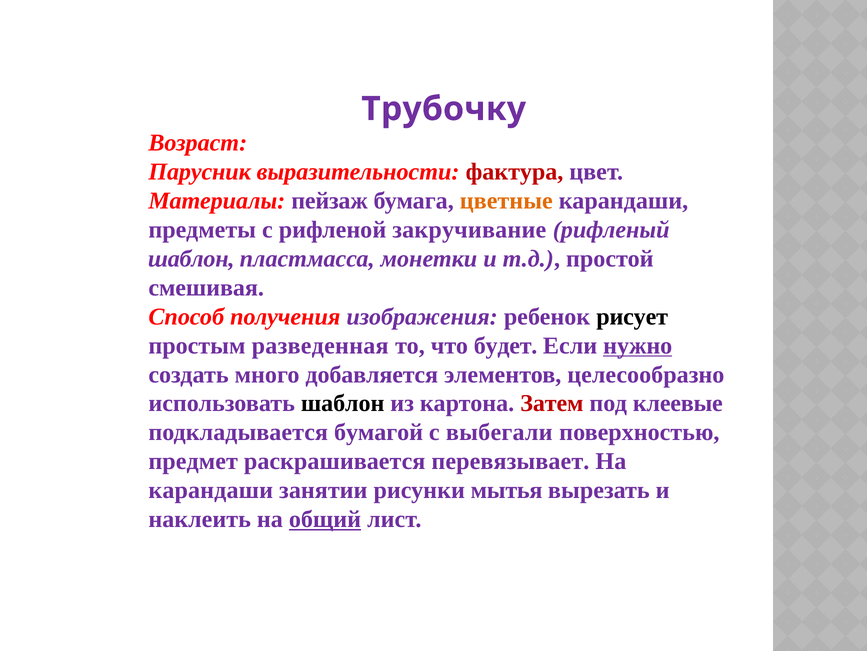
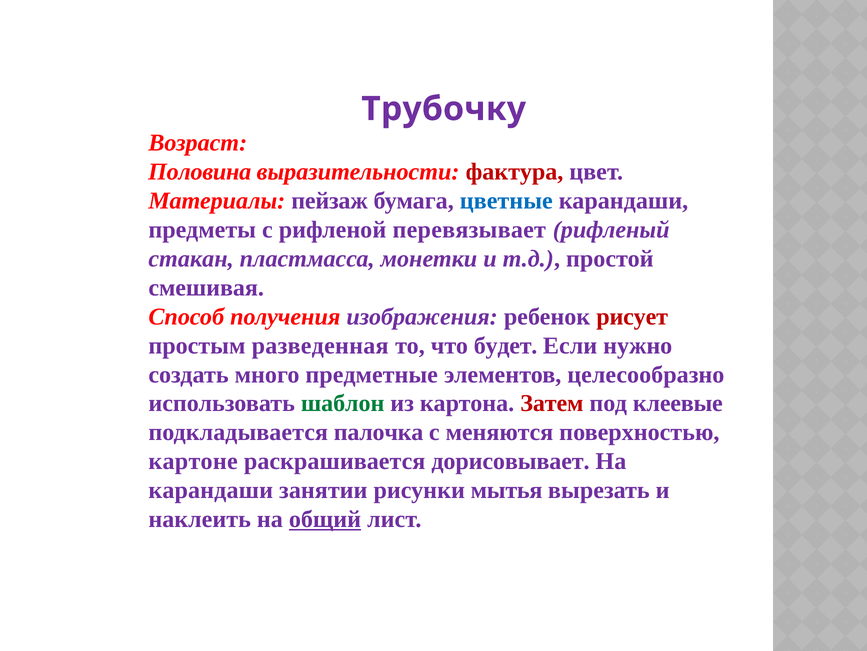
Парусник: Парусник -> Половина (200, 172)
цветные colour: orange -> blue (506, 201)
закручивание: закручивание -> перевязывает (469, 230)
шаблон: шаблон -> стакан (191, 258)
рисует colour: black -> red (632, 316)
нужно underline: present -> none (638, 345)
добавляется: добавляется -> предметные (372, 374)
шаблон colour: black -> green (343, 403)
бумагой: бумагой -> палочка (379, 432)
выбегали: выбегали -> меняются (499, 432)
предмет: предмет -> картоне (193, 461)
перевязывает: перевязывает -> дорисовывает (510, 461)
